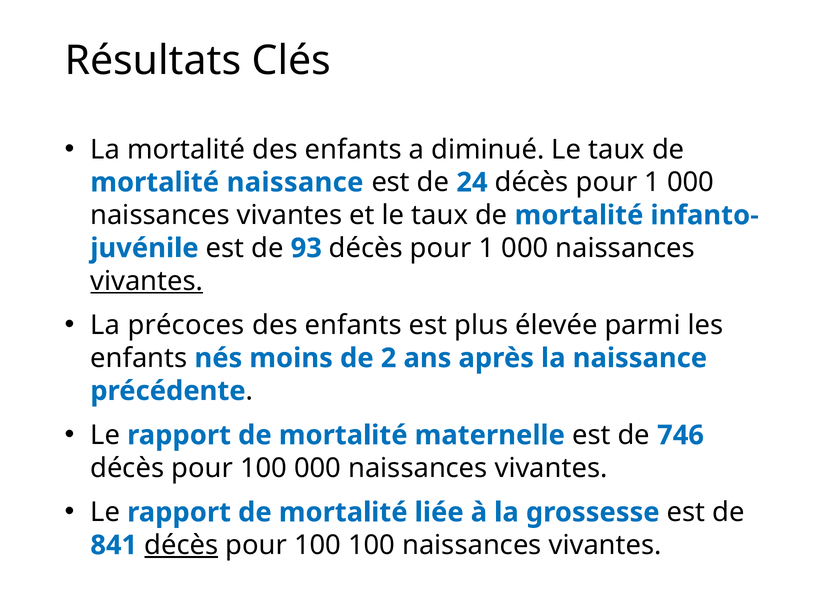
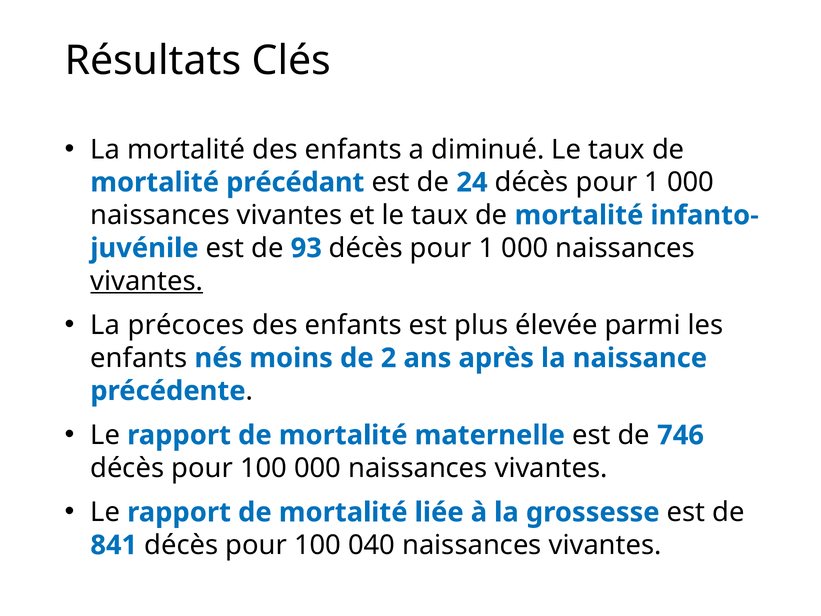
mortalité naissance: naissance -> précédant (295, 182)
décès underline: present -> none (181, 545)
100 100: 100 -> 040 (372, 545)
